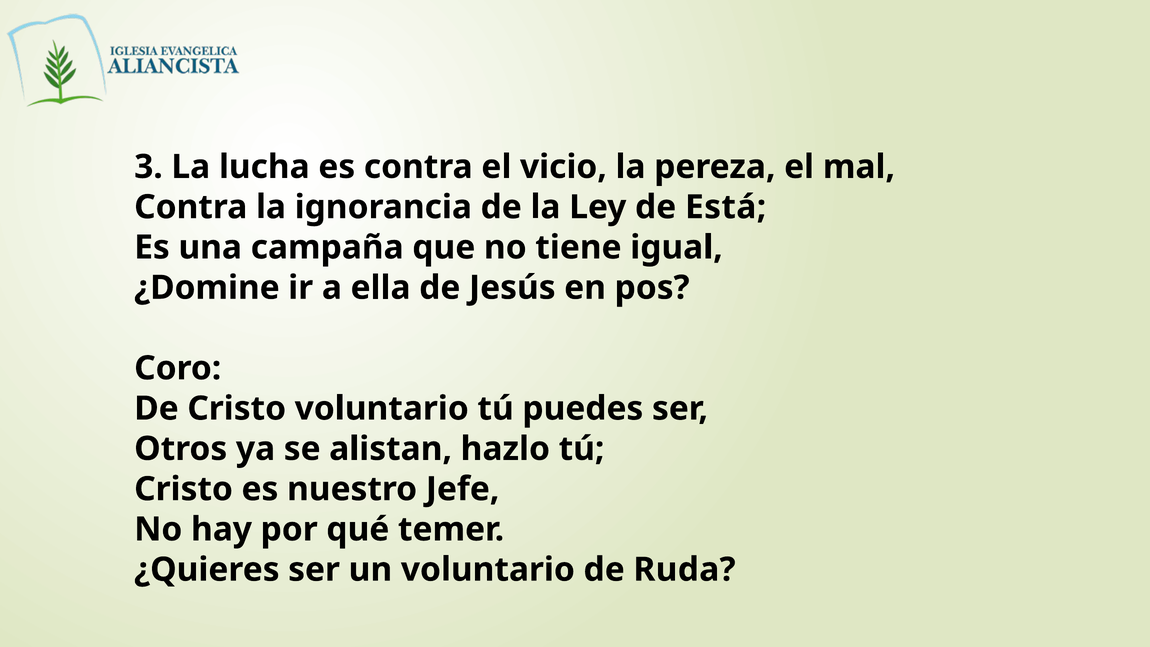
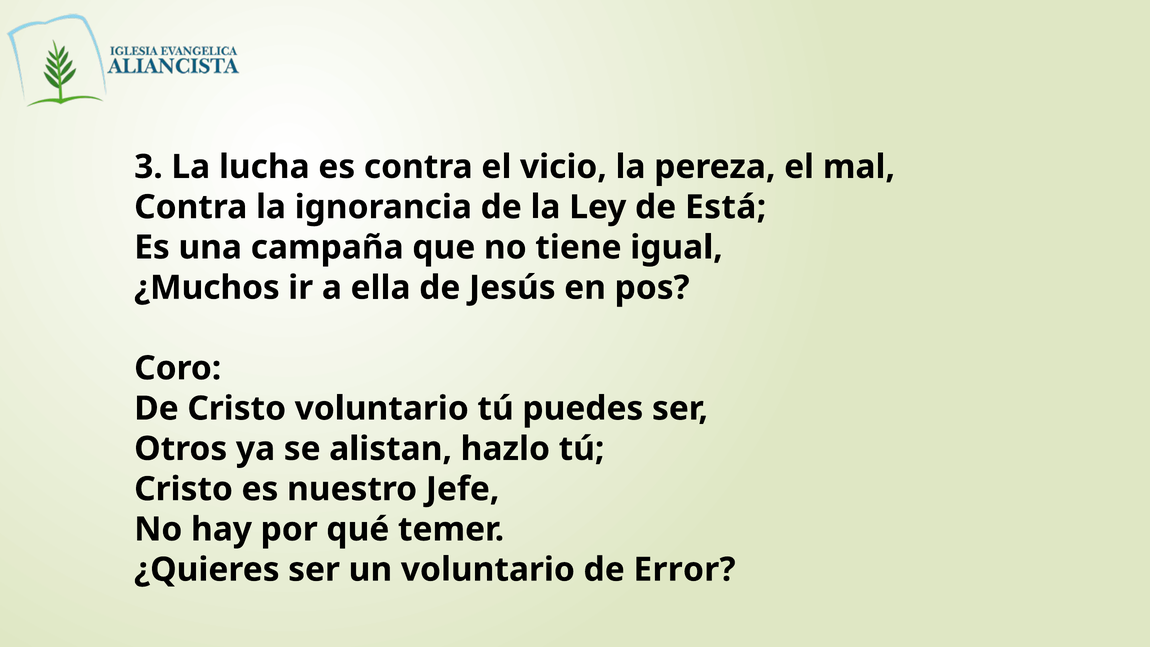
¿Domine: ¿Domine -> ¿Muchos (207, 288)
Ruda: Ruda -> Error (684, 570)
